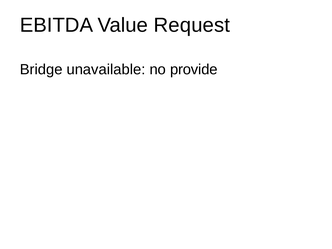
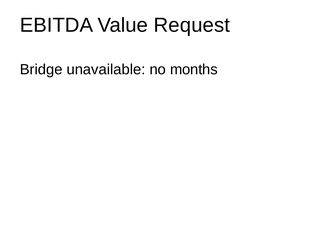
provide: provide -> months (194, 70)
